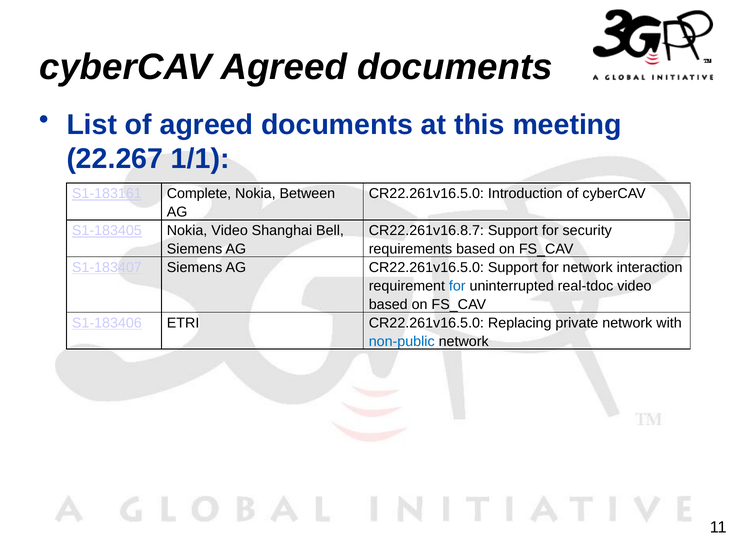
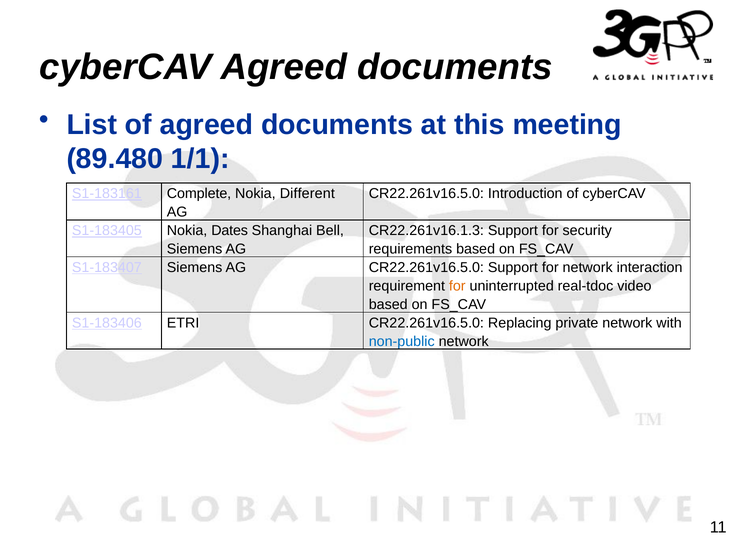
22.267: 22.267 -> 89.480 (115, 159)
Between: Between -> Different (307, 193)
Nokia Video: Video -> Dates (230, 230)
CR22.261v16.8.7: CR22.261v16.8.7 -> CR22.261v16.1.3 (426, 230)
for colour: blue -> orange (457, 286)
